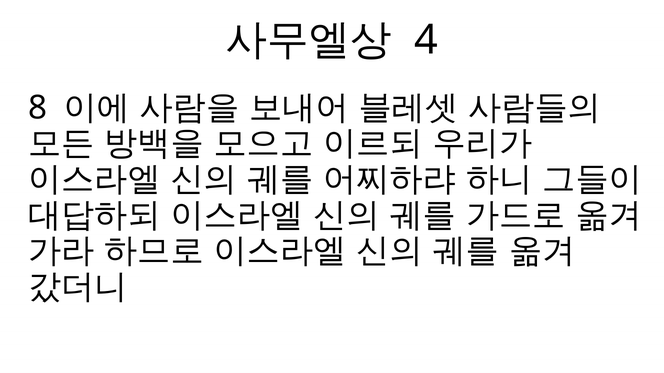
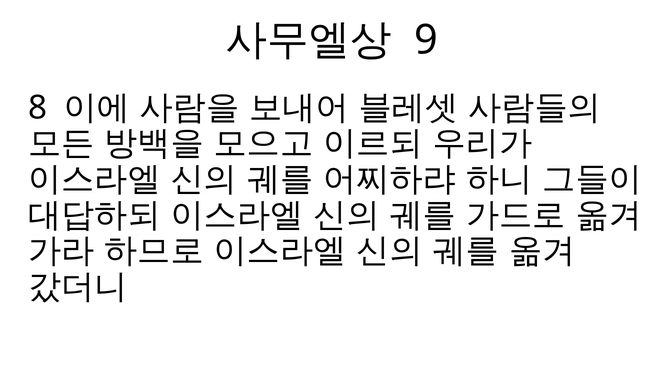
4: 4 -> 9 (426, 40)
